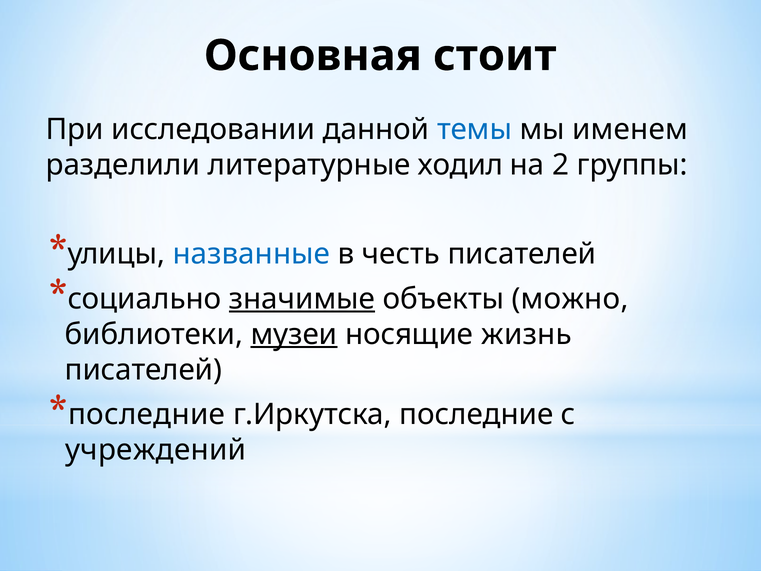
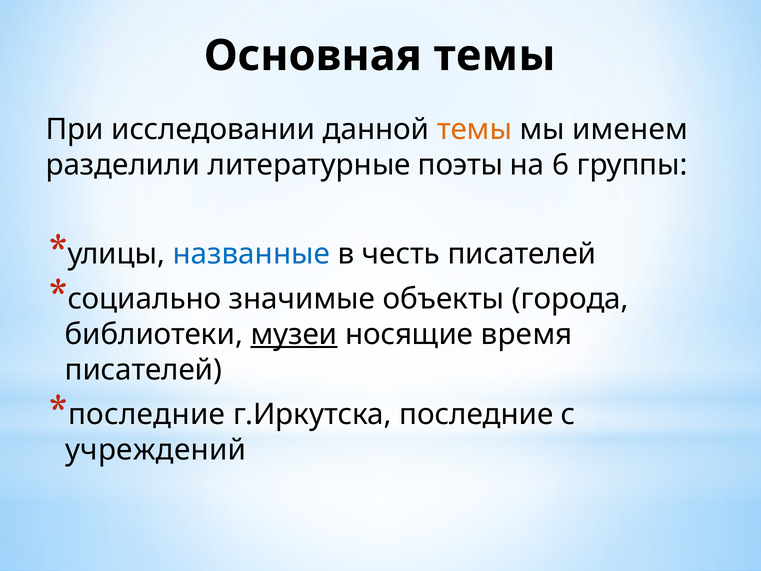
Основная стоит: стоит -> темы (495, 56)
темы colour: blue -> orange (475, 129)
ходил: ходил -> поэты (460, 165)
2: 2 -> 6 (561, 165)
значимые underline: present -> none (302, 299)
можно: можно -> города (570, 299)
жизнь: жизнь -> время (527, 334)
